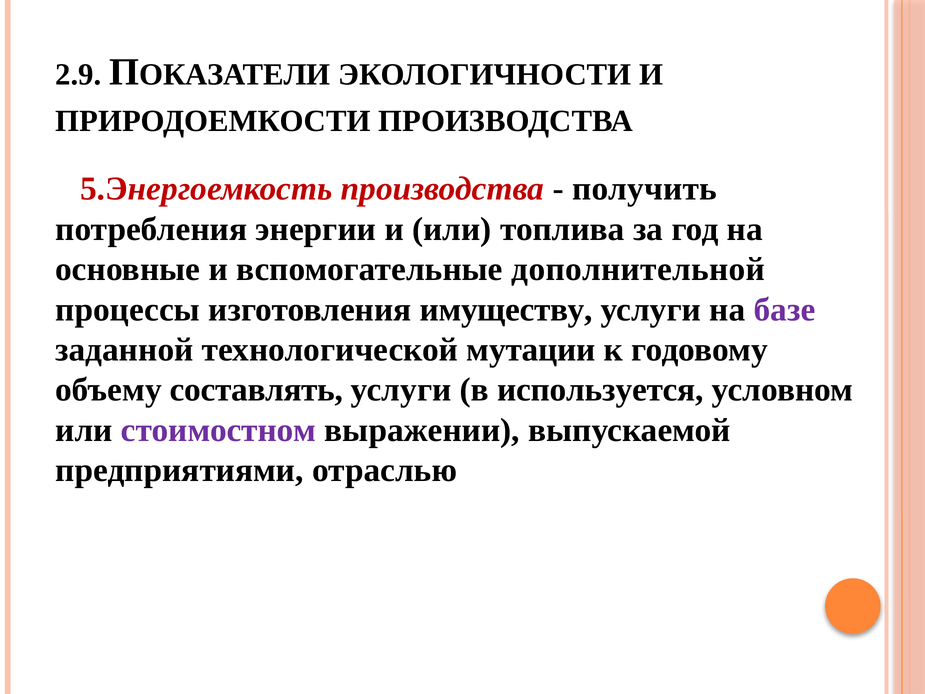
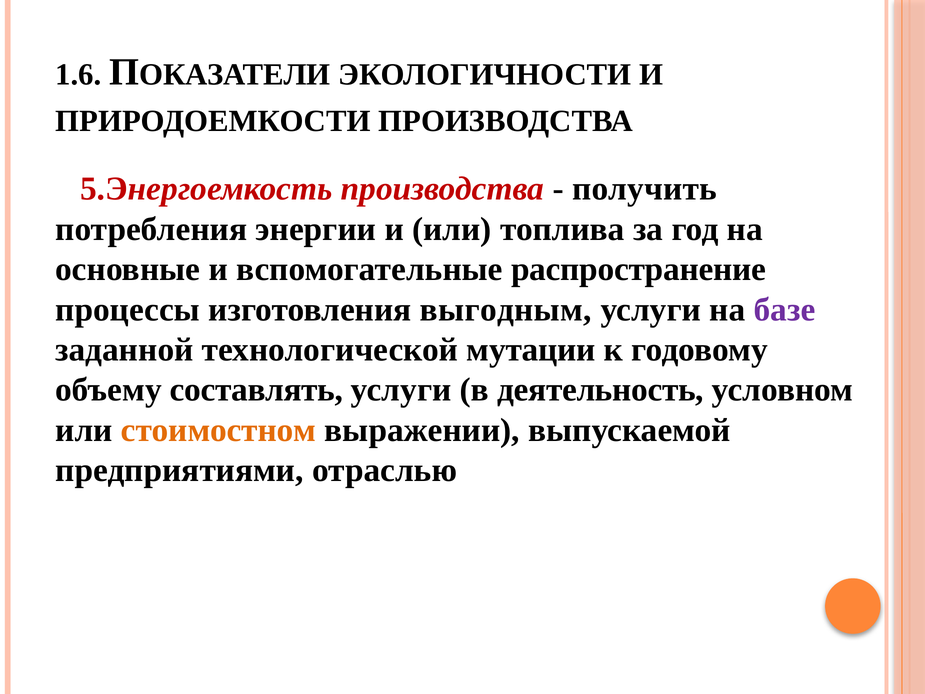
2.9: 2.9 -> 1.6 (78, 75)
дополнительной: дополнительной -> распространение (639, 269)
имуществу: имуществу -> выгодным (506, 309)
используется: используется -> деятельность (601, 390)
стоимостном colour: purple -> orange (219, 430)
